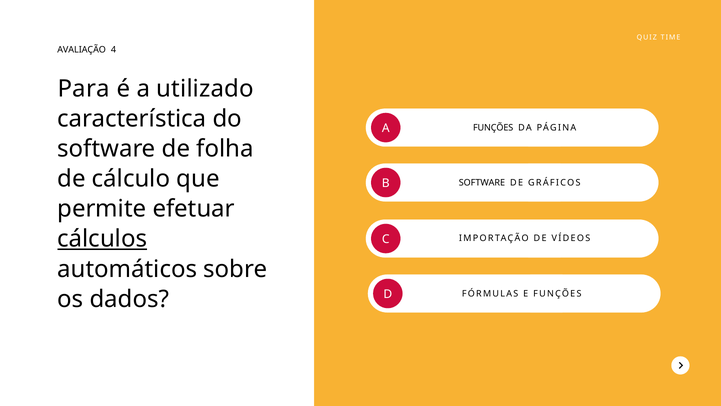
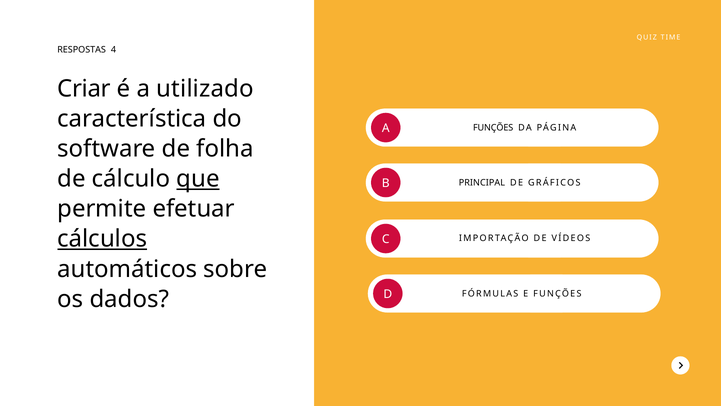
AVALIAÇÃO: AVALIAÇÃO -> RESPOSTAS (82, 50)
Para: Para -> Criar (84, 89)
que underline: none -> present (198, 179)
SOFTWARE: SOFTWARE -> PRINCIPAL (482, 183)
